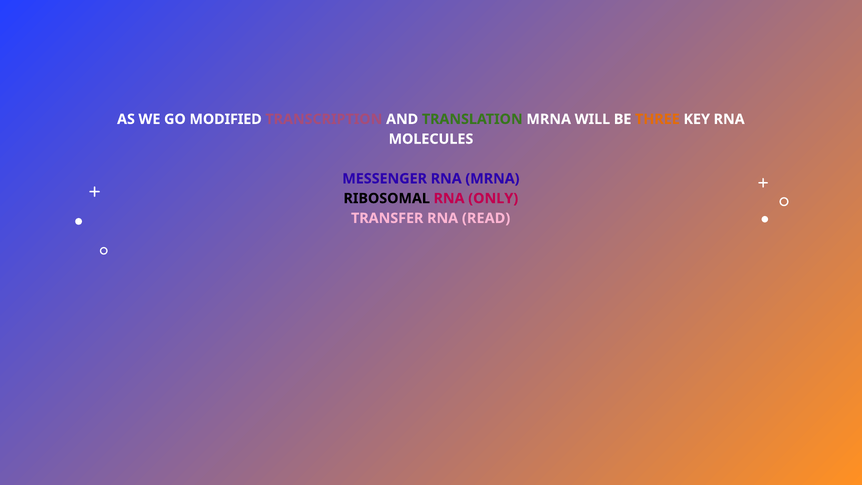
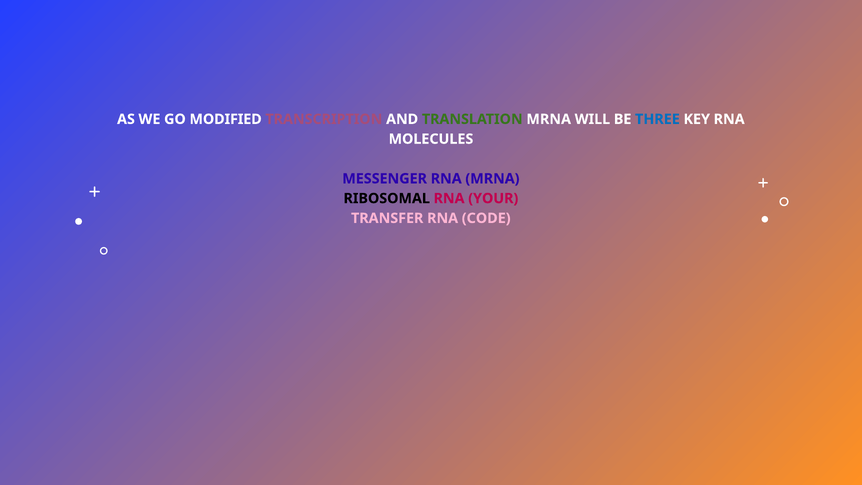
THREE colour: orange -> blue (657, 119)
ONLY: ONLY -> YOUR (493, 198)
READ: READ -> CODE (486, 218)
